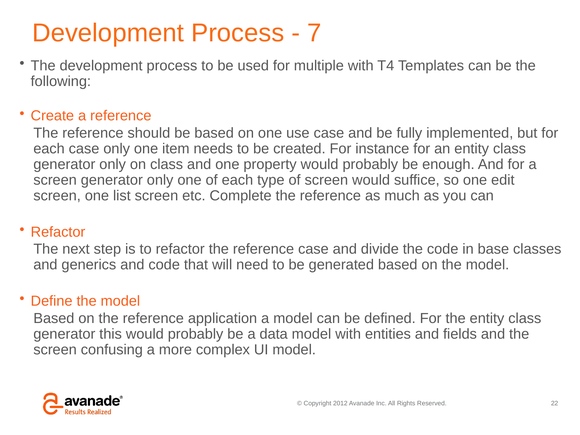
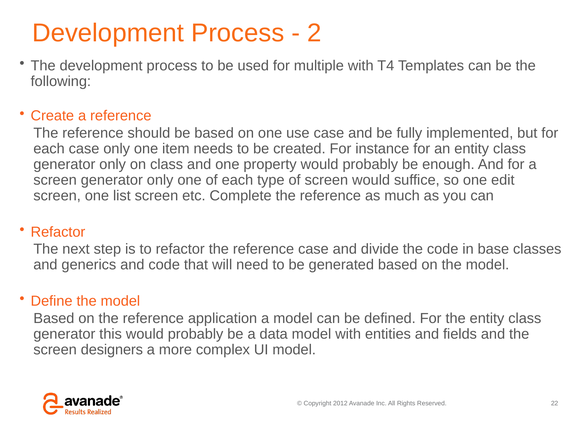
7: 7 -> 2 (314, 33)
confusing: confusing -> designers (112, 350)
